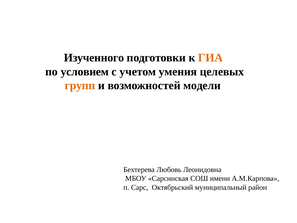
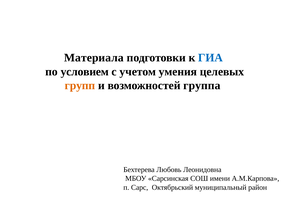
Изученного: Изученного -> Материала (94, 58)
ГИА colour: orange -> blue (210, 58)
модели: модели -> группа (202, 85)
